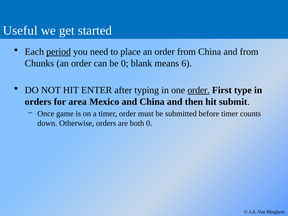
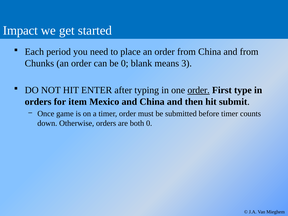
Useful: Useful -> Impact (20, 31)
period underline: present -> none (59, 52)
6: 6 -> 3 (187, 63)
area: area -> item (78, 102)
